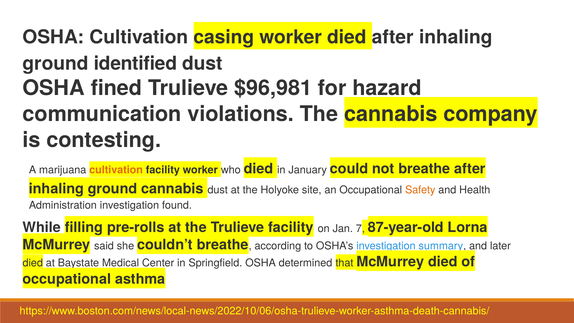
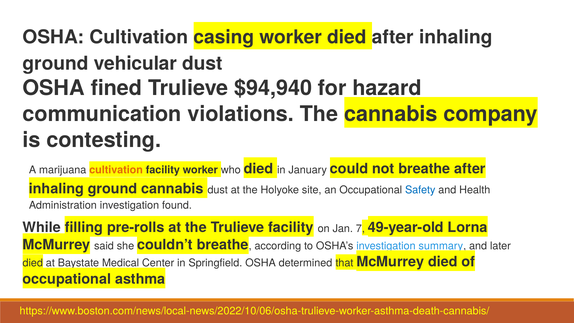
identified: identified -> vehicular (135, 64)
$96,981: $96,981 -> $94,940 (273, 88)
Safety colour: orange -> blue (420, 190)
87-year-old: 87-year-old -> 49-year-old (406, 227)
